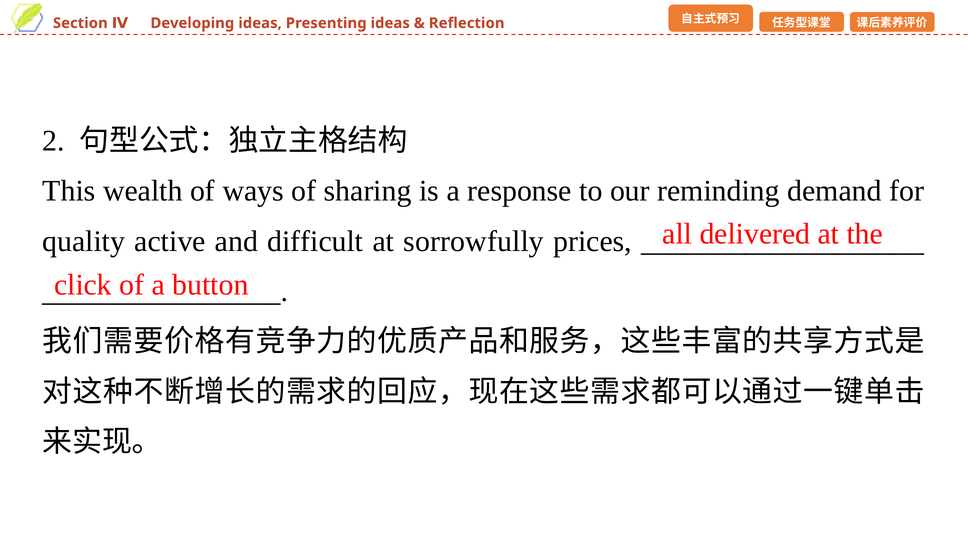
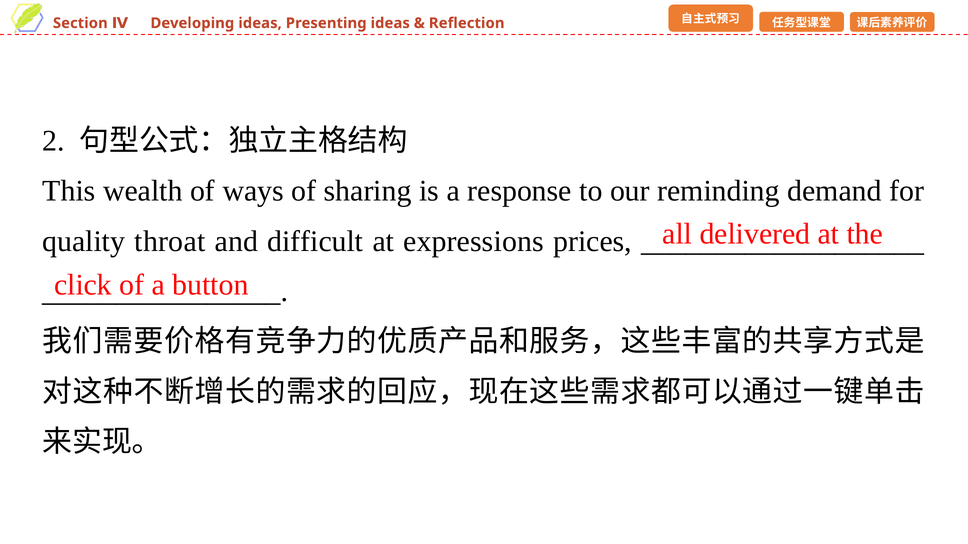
active: active -> throat (170, 241)
sorrowfully: sorrowfully -> expressions (474, 241)
